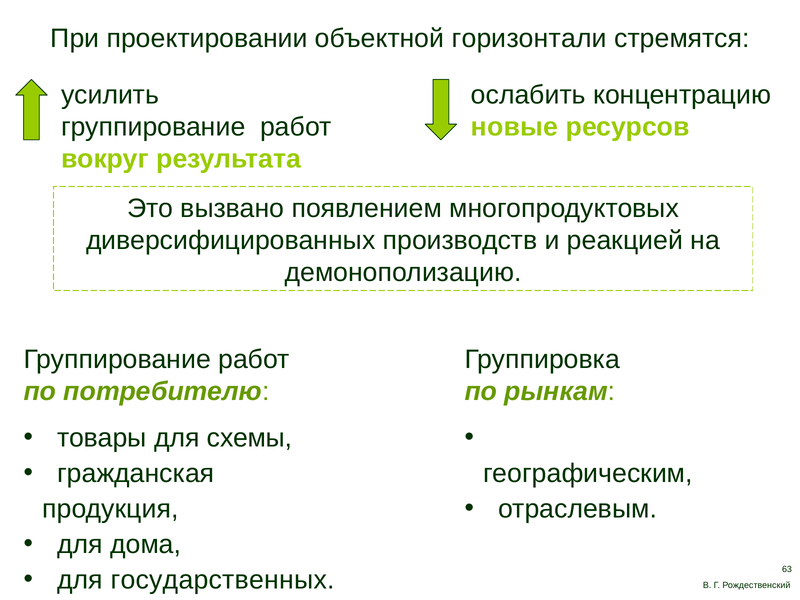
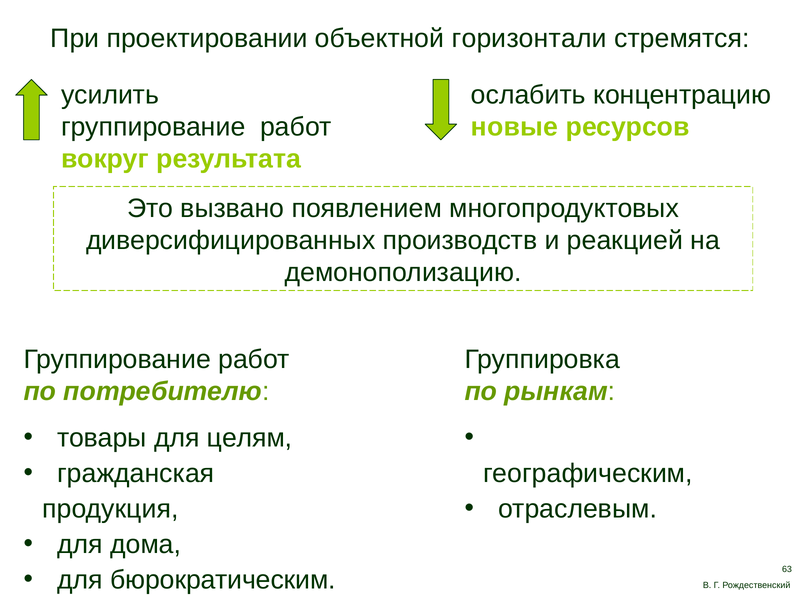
схемы: схемы -> целям (250, 438)
государственных: государственных -> бюрократическим (223, 580)
